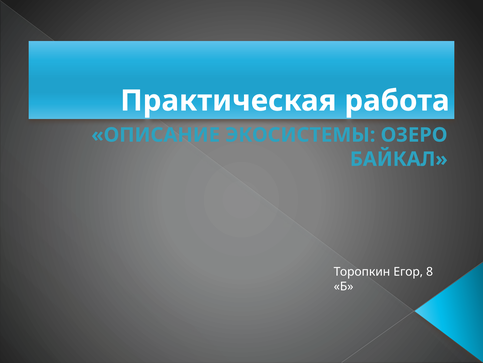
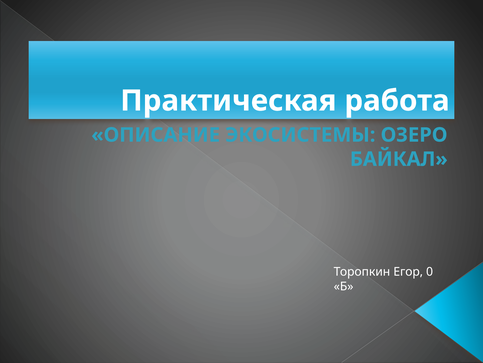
8: 8 -> 0 (430, 271)
